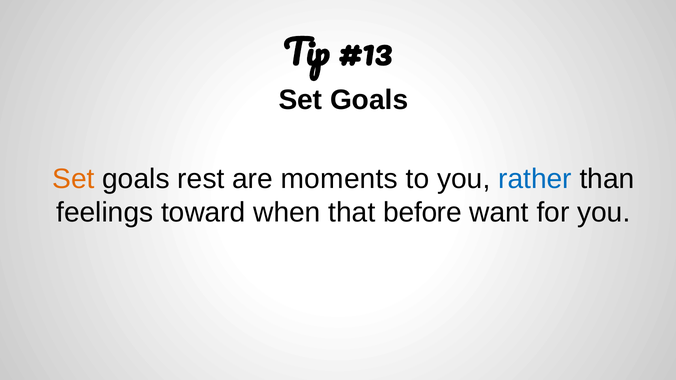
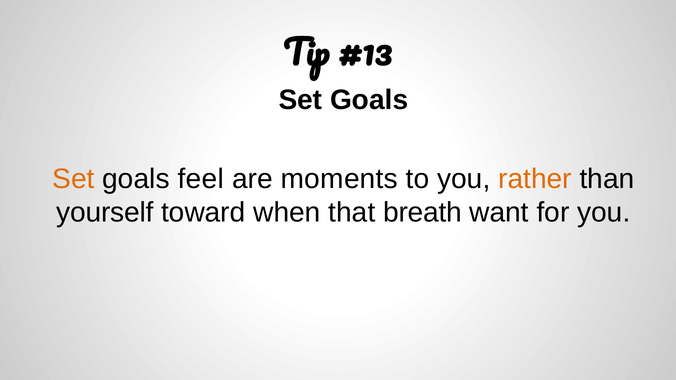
rest: rest -> feel (201, 179)
rather colour: blue -> orange (535, 179)
feelings: feelings -> yourself (105, 213)
before: before -> breath (422, 213)
